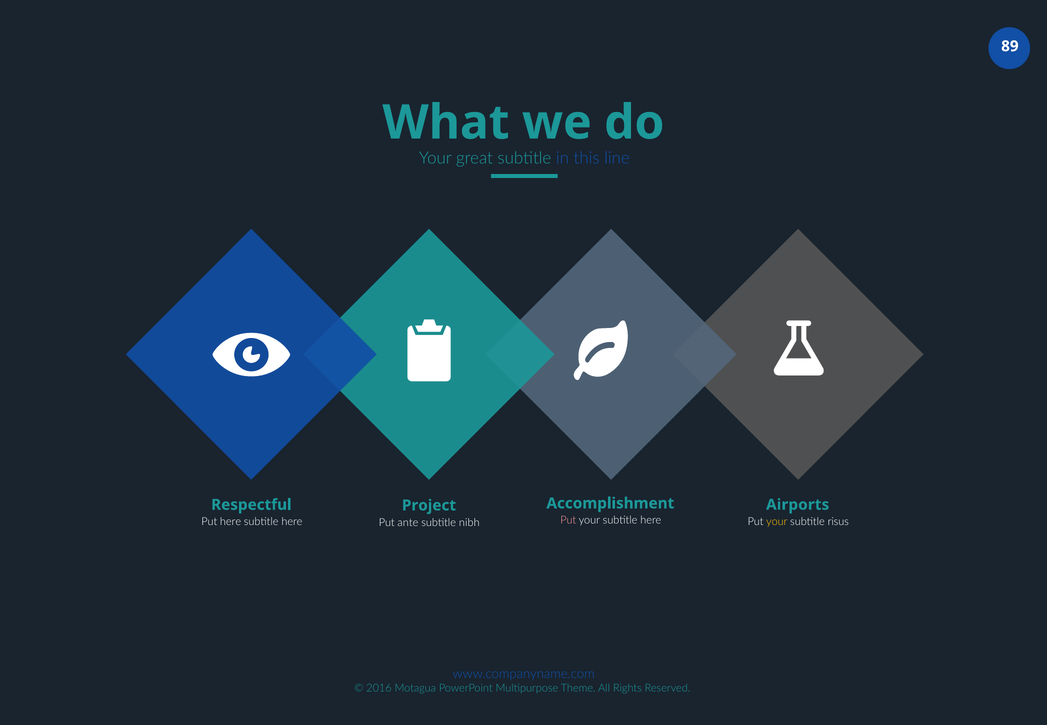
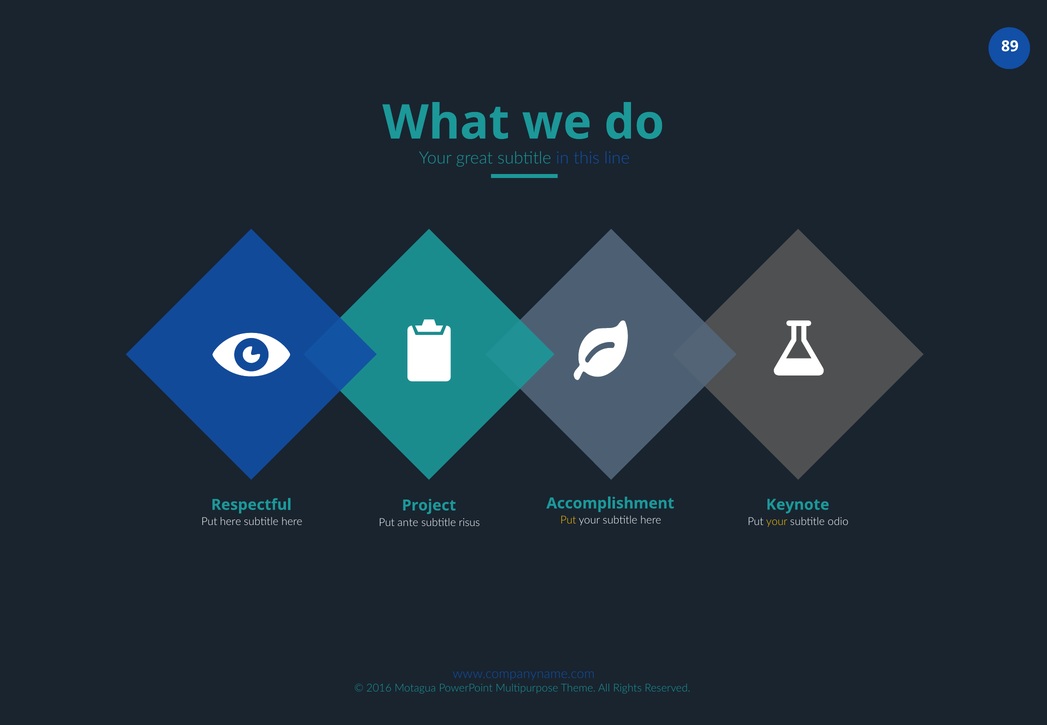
Airports: Airports -> Keynote (798, 505)
Put colour: pink -> yellow (568, 520)
risus: risus -> odio (838, 522)
nibh: nibh -> risus (469, 522)
